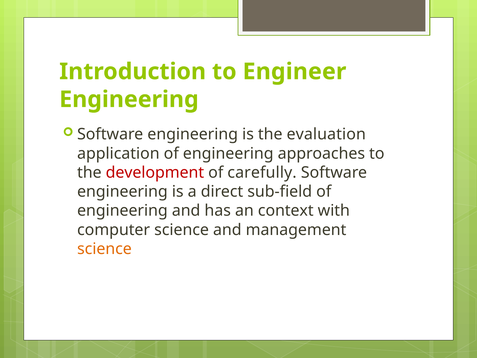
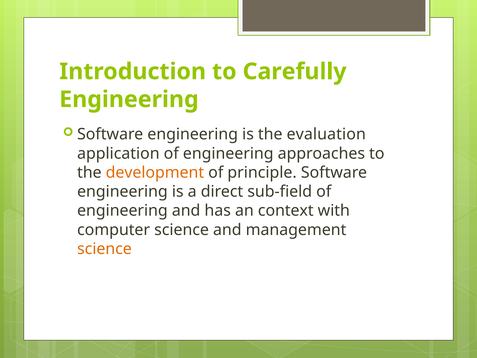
Engineer: Engineer -> Carefully (295, 72)
development colour: red -> orange (155, 172)
carefully: carefully -> principle (262, 172)
